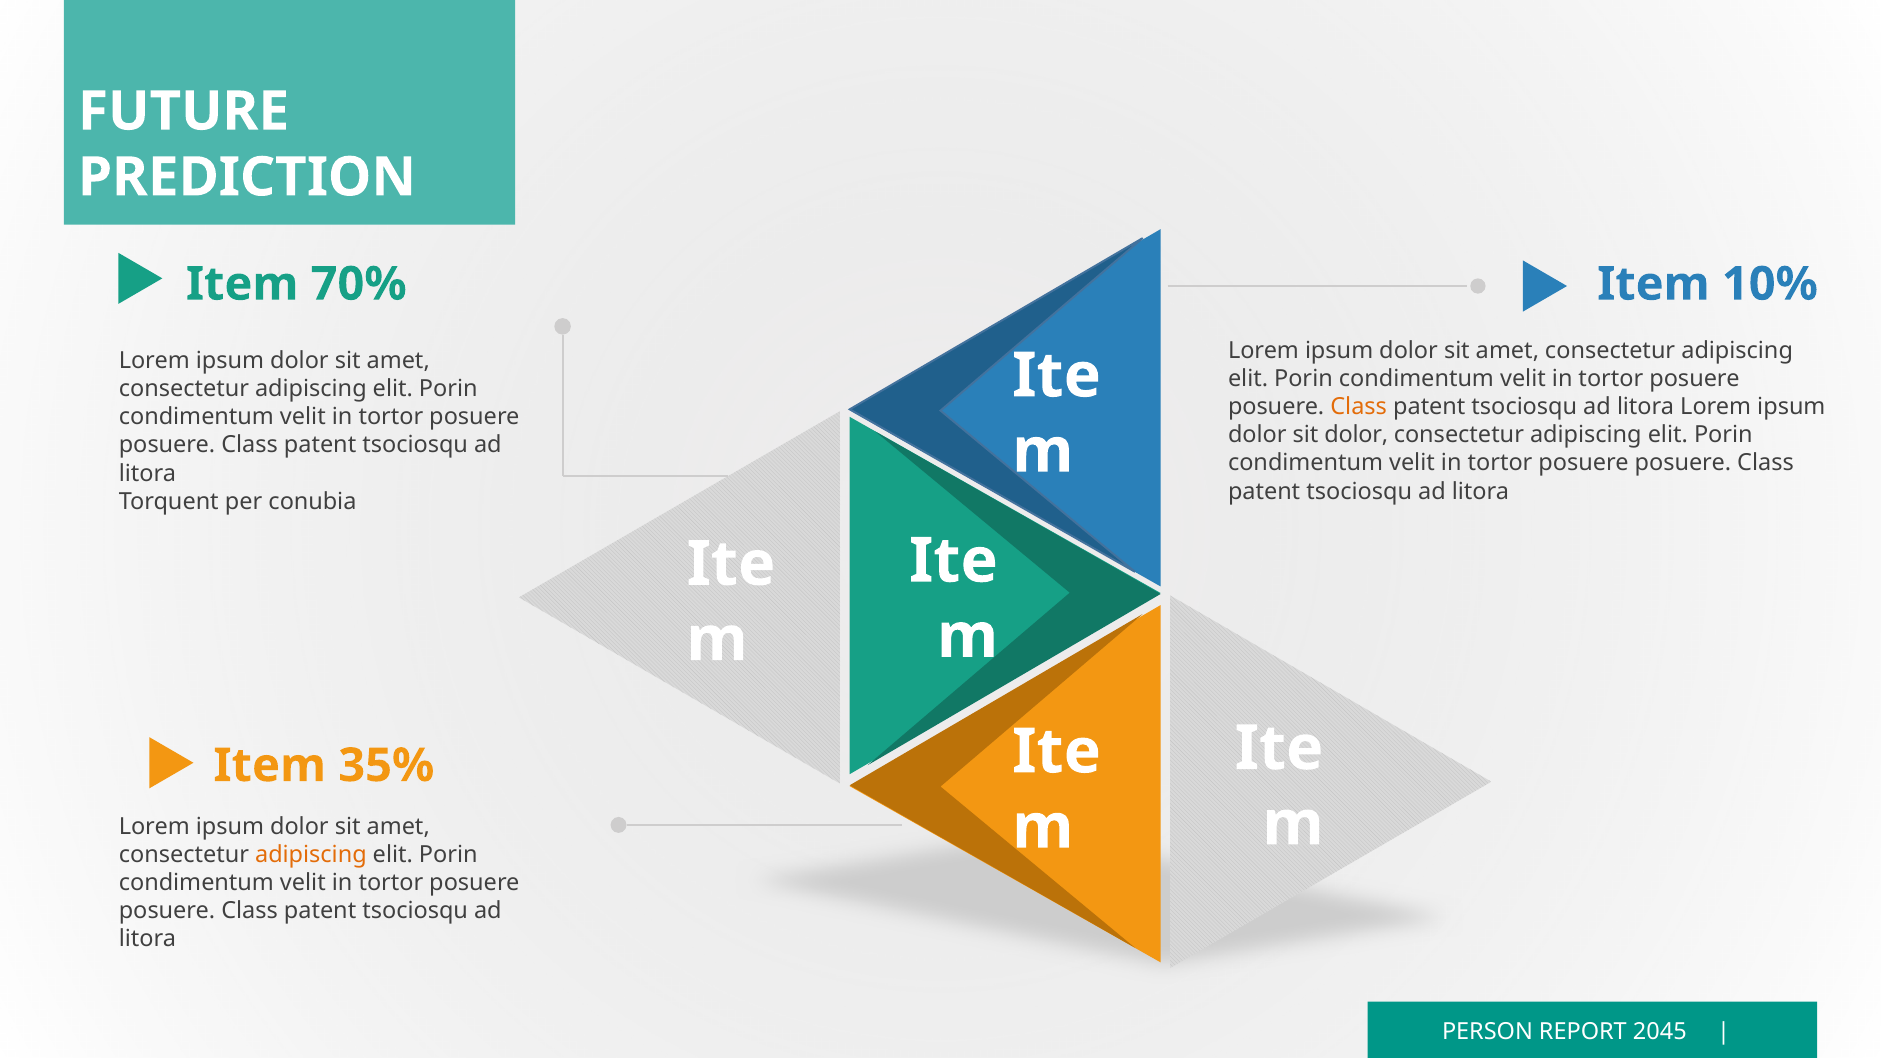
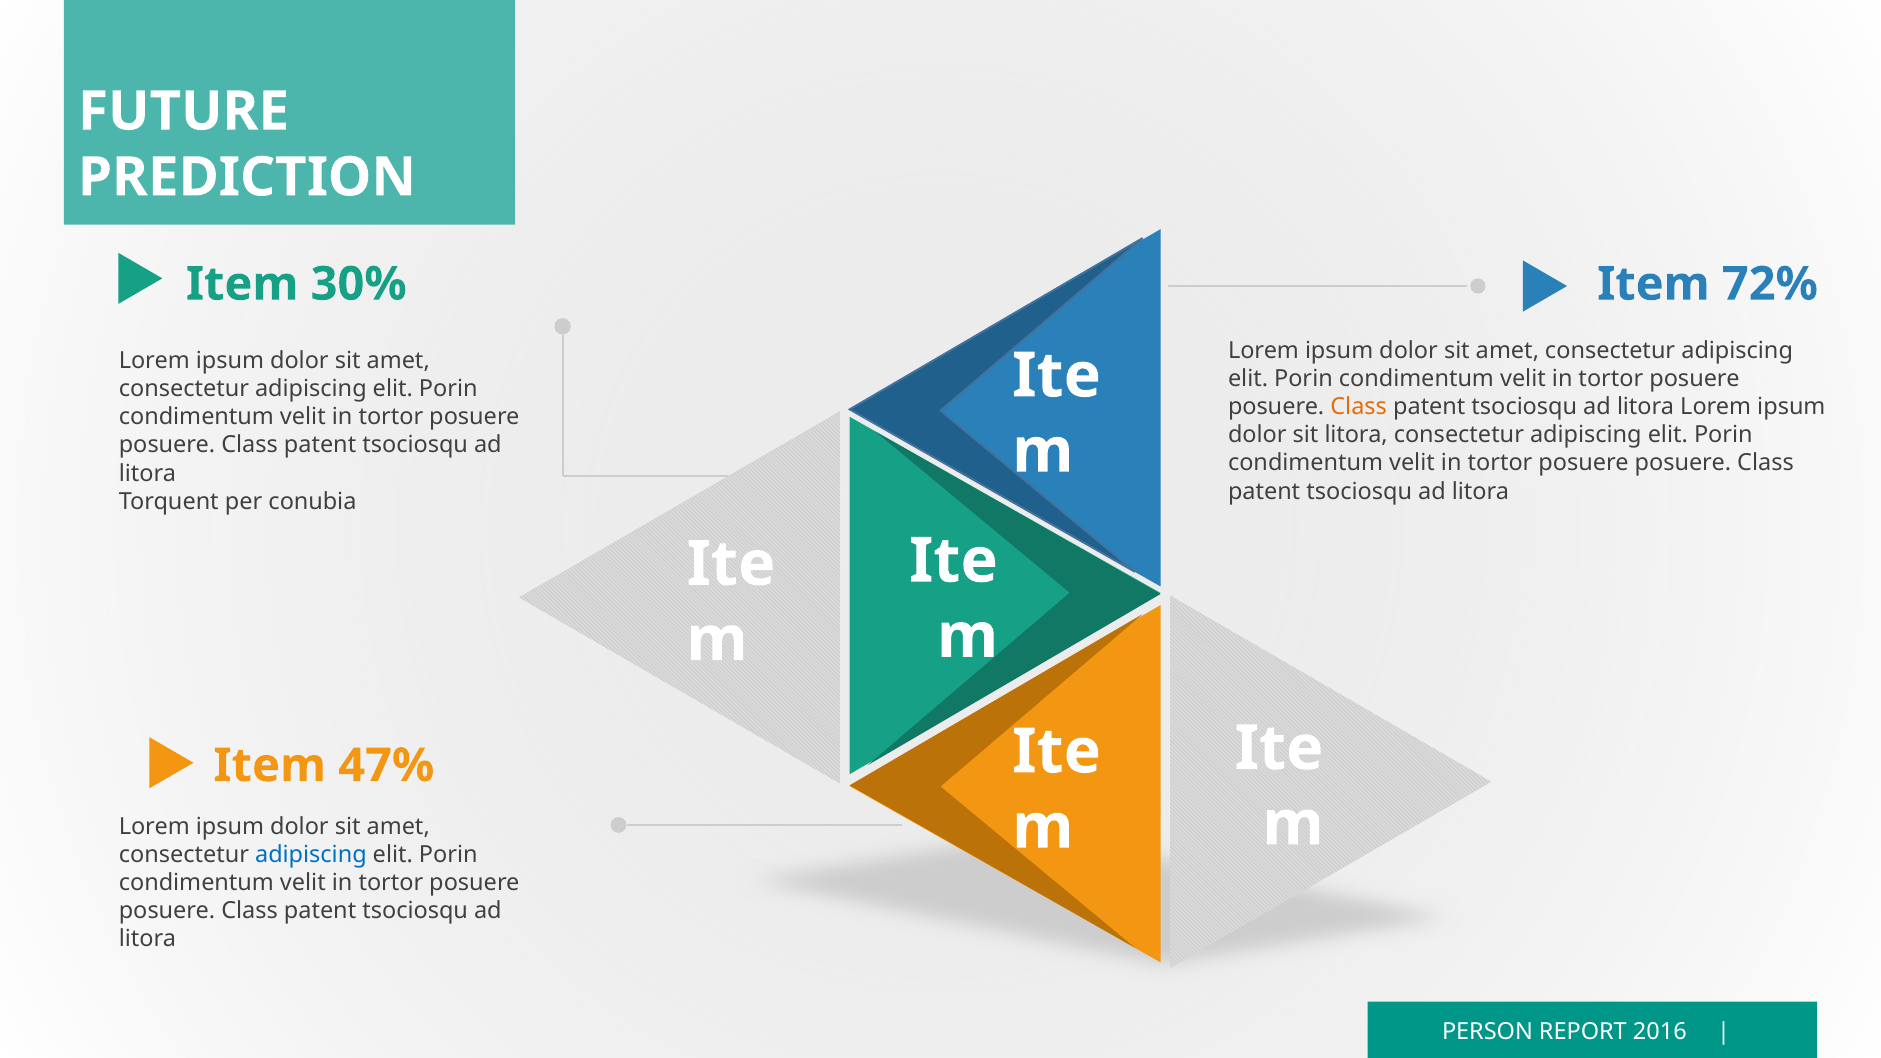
70%: 70% -> 30% (359, 284)
10%: 10% -> 72% (1770, 284)
sit dolor: dolor -> litora (1356, 435)
35%: 35% -> 47% (386, 766)
adipiscing colour: orange -> blue (311, 855)
2045: 2045 -> 2016 (1660, 1032)
